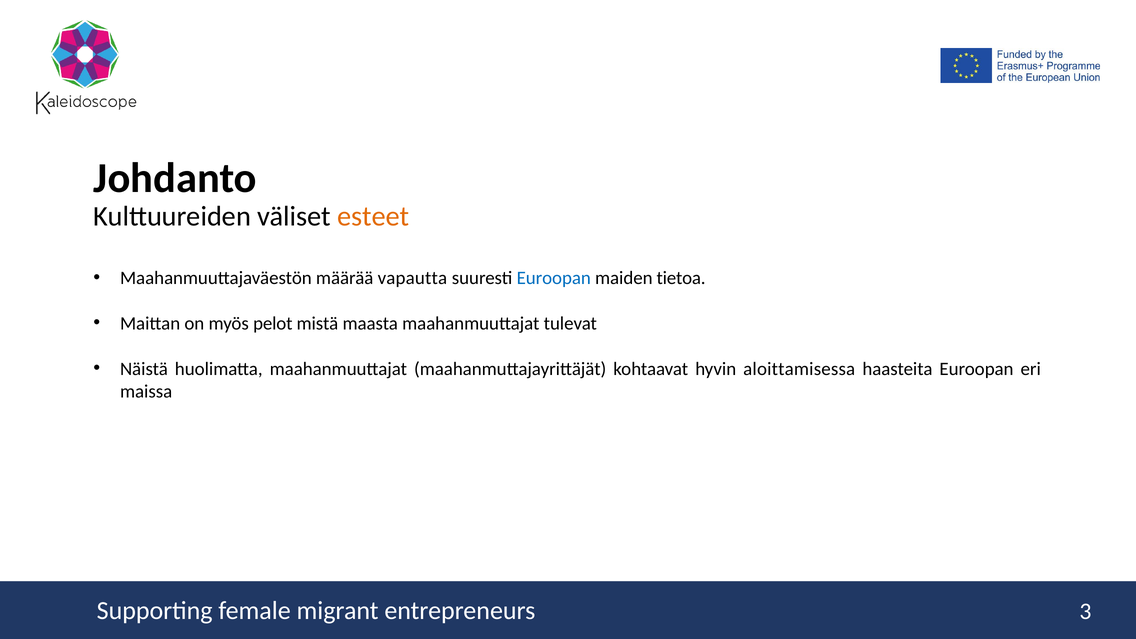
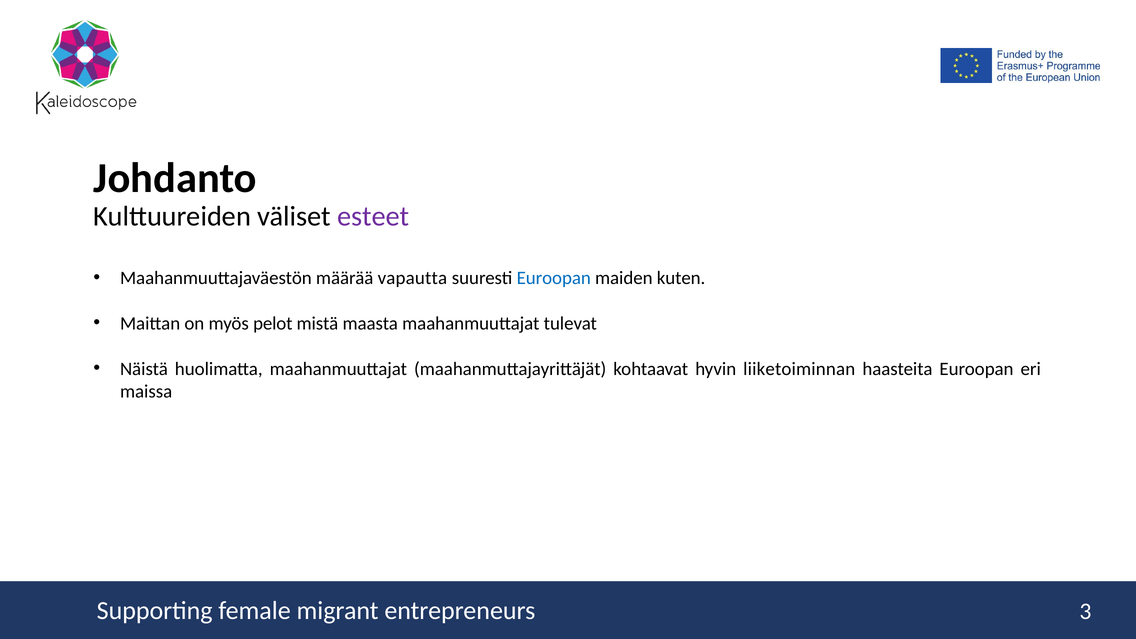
esteet colour: orange -> purple (373, 216)
tietoa: tietoa -> kuten (681, 278)
aloittamisessa: aloittamisessa -> liiketoiminnan (799, 369)
